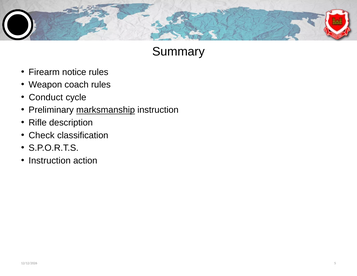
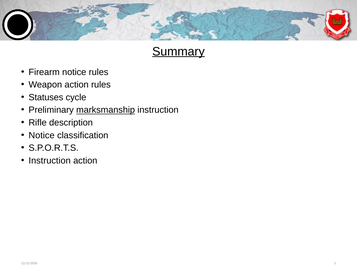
Summary underline: none -> present (178, 51)
Weapon coach: coach -> action (77, 85)
Conduct: Conduct -> Statuses (46, 97)
Check: Check -> Notice (42, 135)
